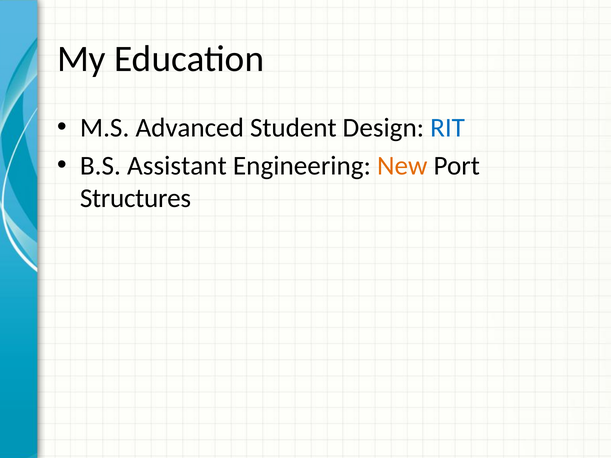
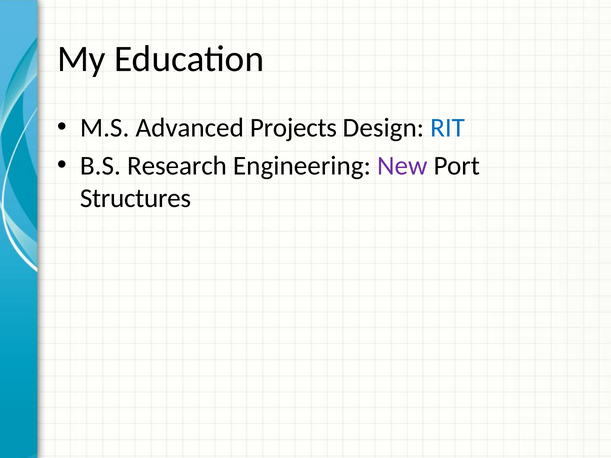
Student: Student -> Projects (293, 128)
Assistant: Assistant -> Research (177, 166)
New colour: orange -> purple (402, 166)
